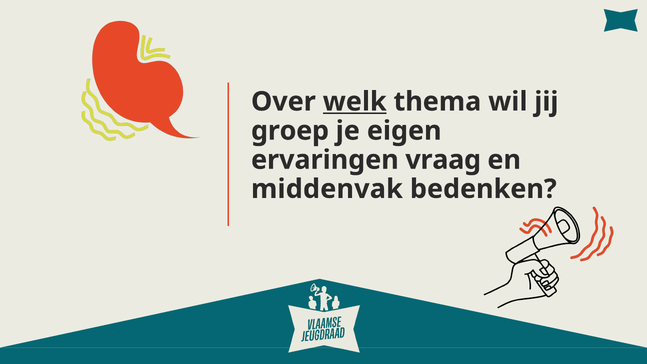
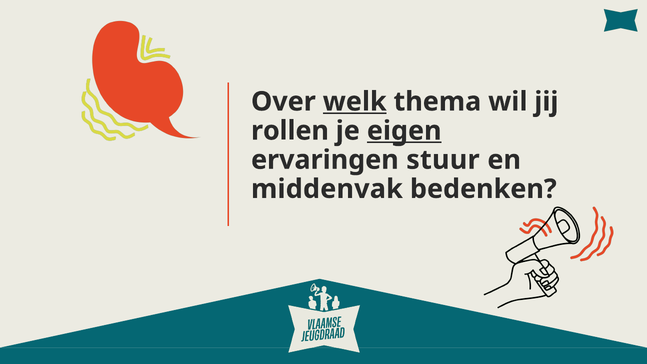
groep: groep -> rollen (290, 131)
eigen underline: none -> present (404, 131)
vraag: vraag -> stuur (443, 160)
